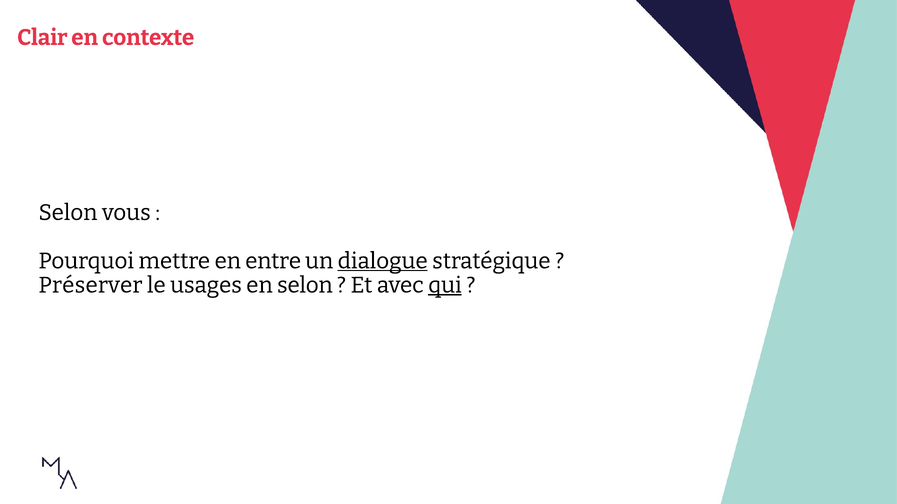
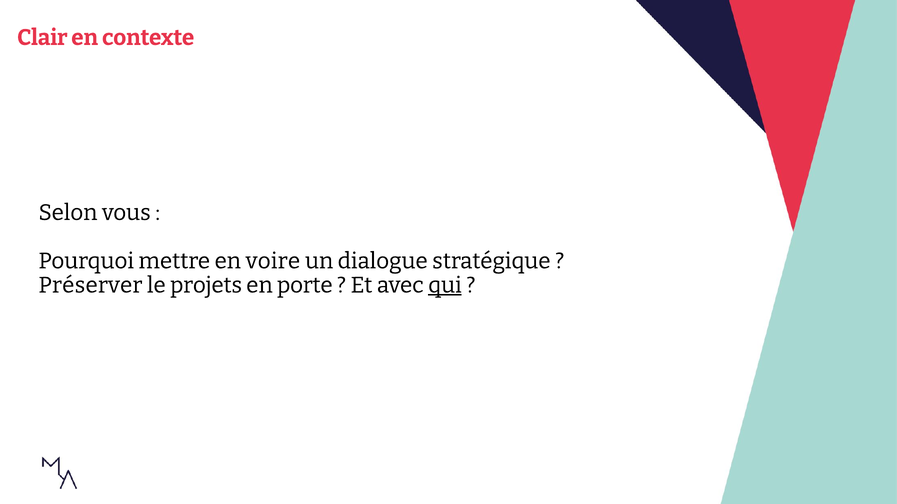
entre: entre -> voire (273, 261)
dialogue underline: present -> none (383, 261)
usages: usages -> projets (206, 285)
en selon: selon -> porte (305, 285)
